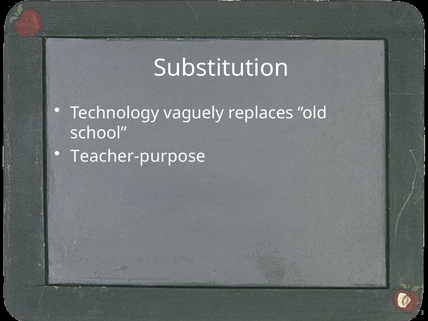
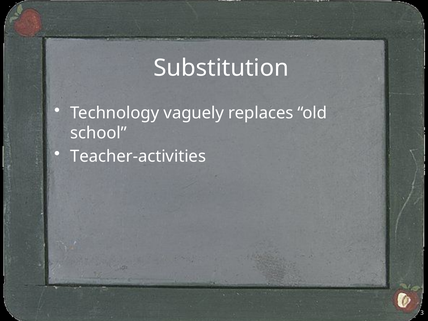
Teacher-purpose: Teacher-purpose -> Teacher-activities (138, 156)
